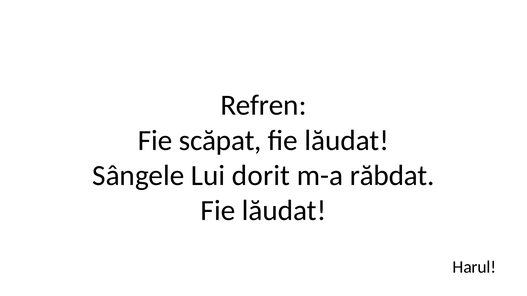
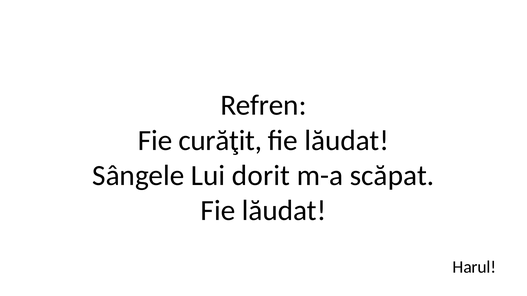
scăpat: scăpat -> curăţit (220, 141)
răbdat: răbdat -> scăpat (392, 176)
